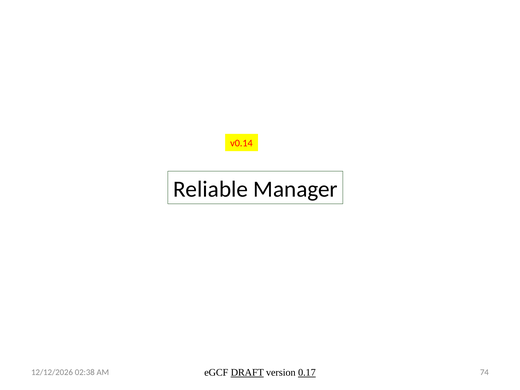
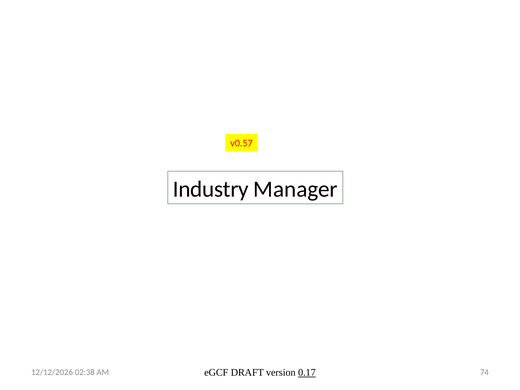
v0.14: v0.14 -> v0.57 (241, 143)
Reliable: Reliable -> Industry (211, 189)
DRAFT underline: present -> none (247, 373)
